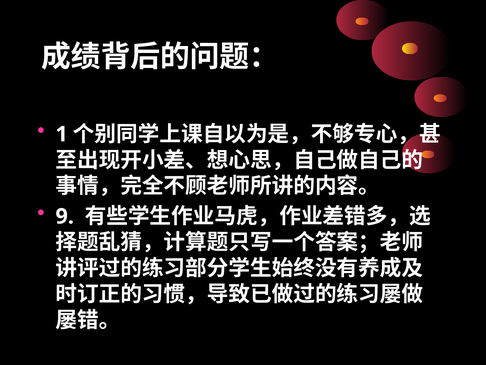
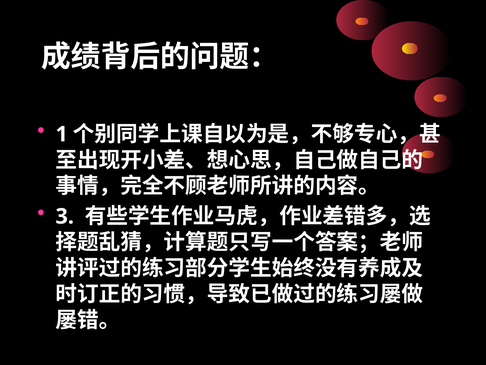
9: 9 -> 3 (65, 216)
